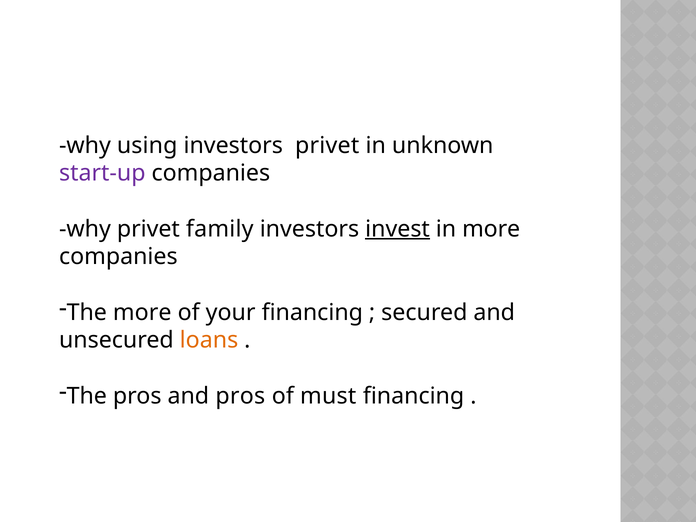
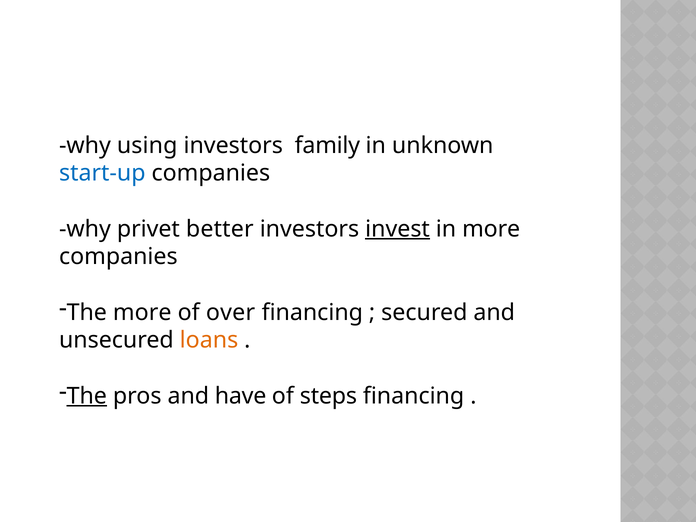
investors privet: privet -> family (327, 145)
start-up colour: purple -> blue (102, 173)
family: family -> better (220, 229)
your: your -> over (231, 312)
The underline: none -> present (87, 396)
and pros: pros -> have (241, 396)
must: must -> steps (328, 396)
